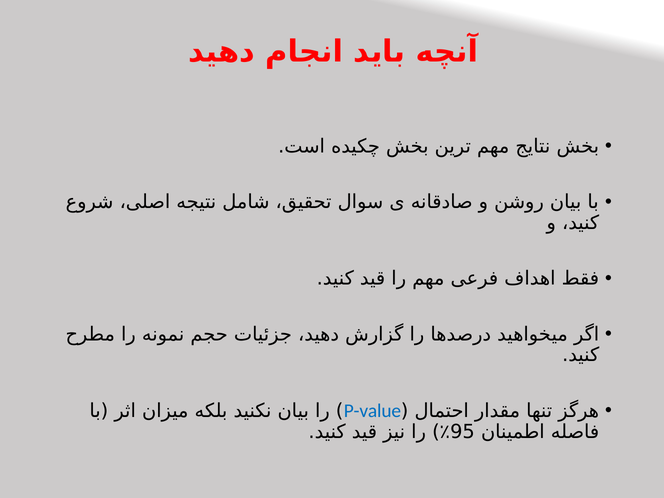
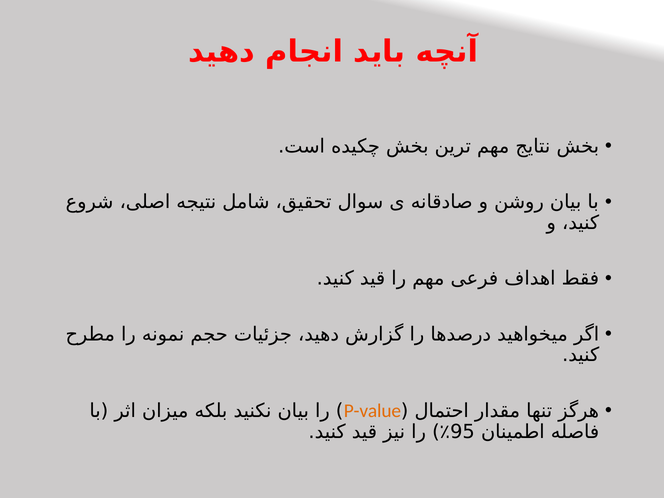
P-value colour: blue -> orange (372, 411)
